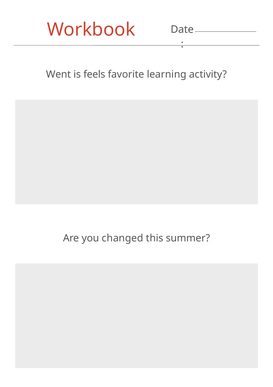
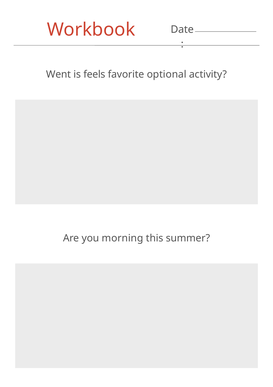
learning: learning -> optional (167, 74)
changed: changed -> morning (123, 238)
